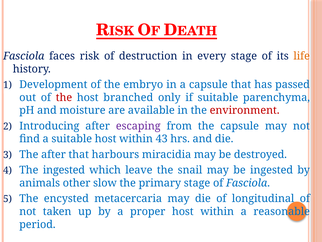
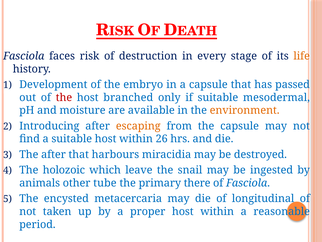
parenchyma: parenchyma -> mesodermal (276, 97)
environment colour: red -> orange (245, 110)
escaping colour: purple -> orange (138, 126)
43: 43 -> 26 (162, 139)
The ingested: ingested -> holozoic (64, 170)
slow: slow -> tube (105, 183)
primary stage: stage -> there (197, 183)
